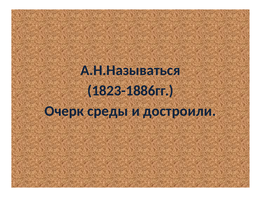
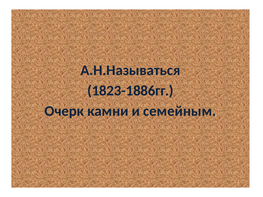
среды: среды -> камни (108, 111)
достроили: достроили -> семейным (180, 111)
